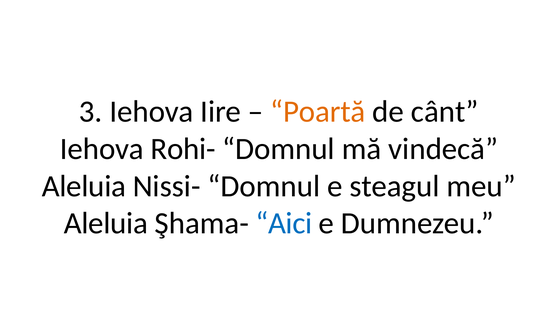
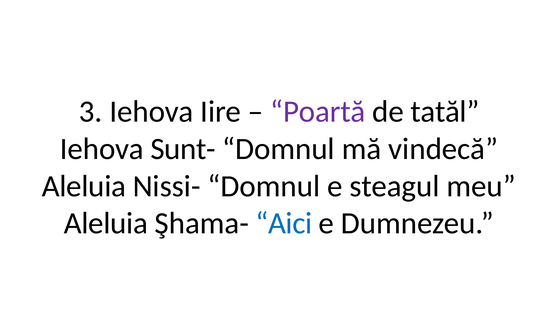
Poartă colour: orange -> purple (318, 112)
cânt: cânt -> tatăl (445, 112)
Rohi-: Rohi- -> Sunt- (183, 149)
